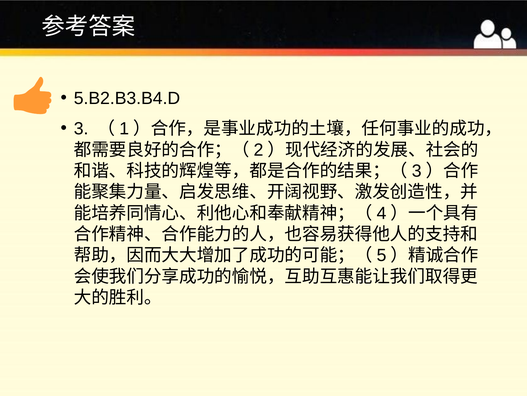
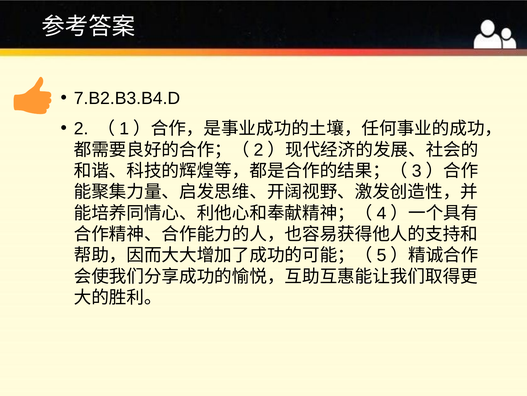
5.B2.B3.B4.D: 5.B2.B3.B4.D -> 7.B2.B3.B4.D (127, 98)
3: 3 -> 2 (81, 129)
